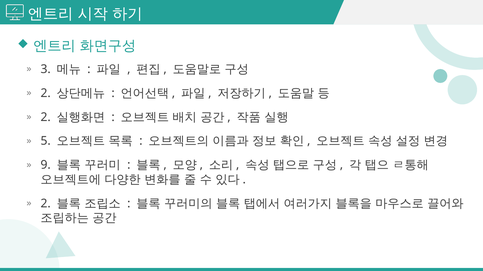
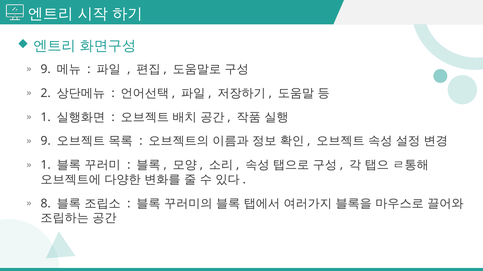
3: 3 -> 9 (46, 69)
2: 2 -> 1 (46, 117)
5: 5 -> 9 (46, 141)
9: 9 -> 1 (46, 165)
2: 2 -> 8 (46, 204)
